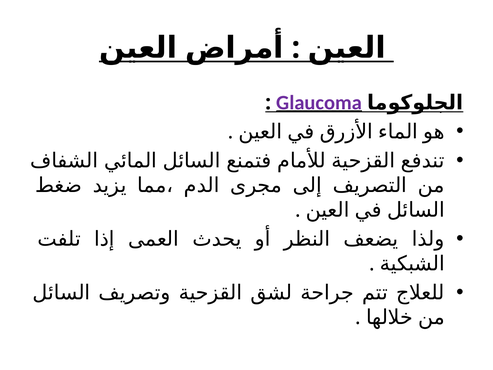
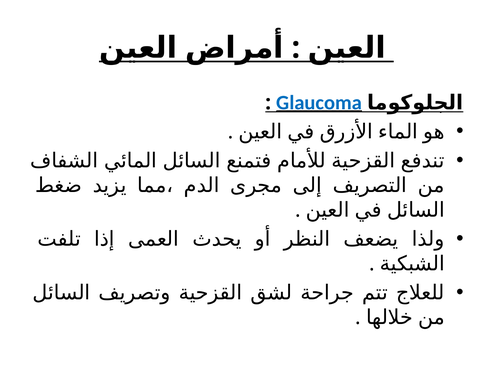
Glaucoma colour: purple -> blue (319, 102)
